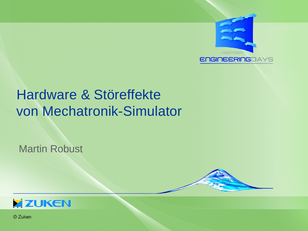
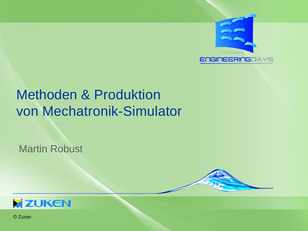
Hardware: Hardware -> Methoden (47, 95)
Störeffekte: Störeffekte -> Produktion (127, 95)
